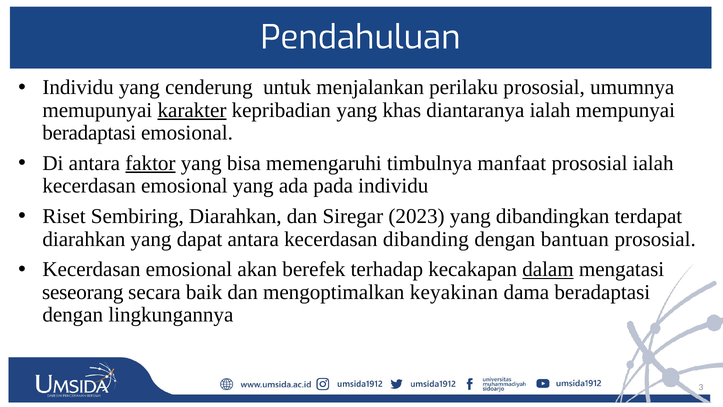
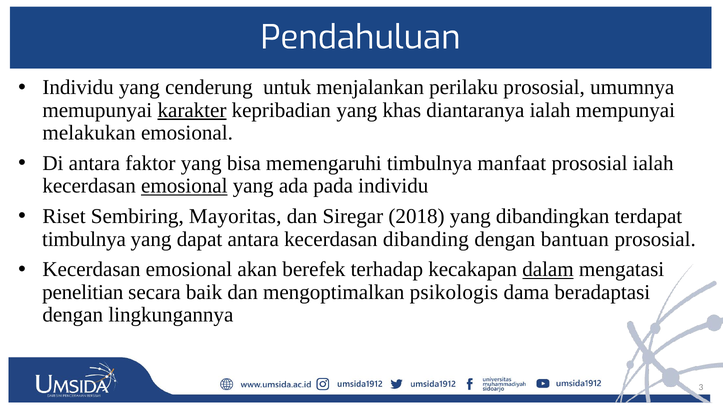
beradaptasi: beradaptasi -> melakukan (89, 133)
faktor underline: present -> none (150, 163)
emosional underline: none -> present (184, 186)
Sembiring Diarahkan: Diarahkan -> Mayoritas (235, 216)
2023: 2023 -> 2018 (417, 216)
diarahkan: diarahkan -> timbulnya (84, 239)
seseorang: seseorang -> penelitian (83, 292)
keyakinan: keyakinan -> psikologis (454, 292)
